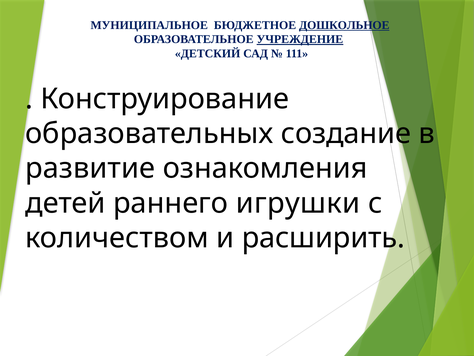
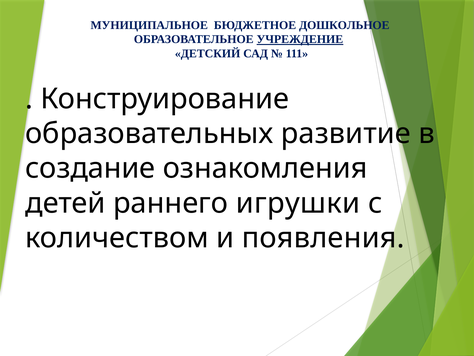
ДОШКОЛЬНОЕ underline: present -> none (344, 25)
создание: создание -> развитие (346, 133)
развитие: развитие -> создание (90, 168)
расширить: расширить -> появления (323, 238)
